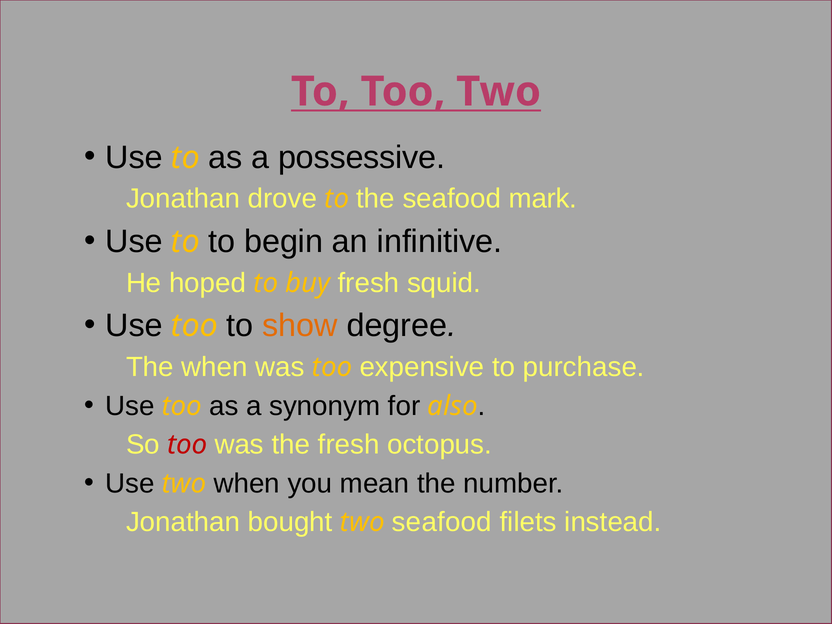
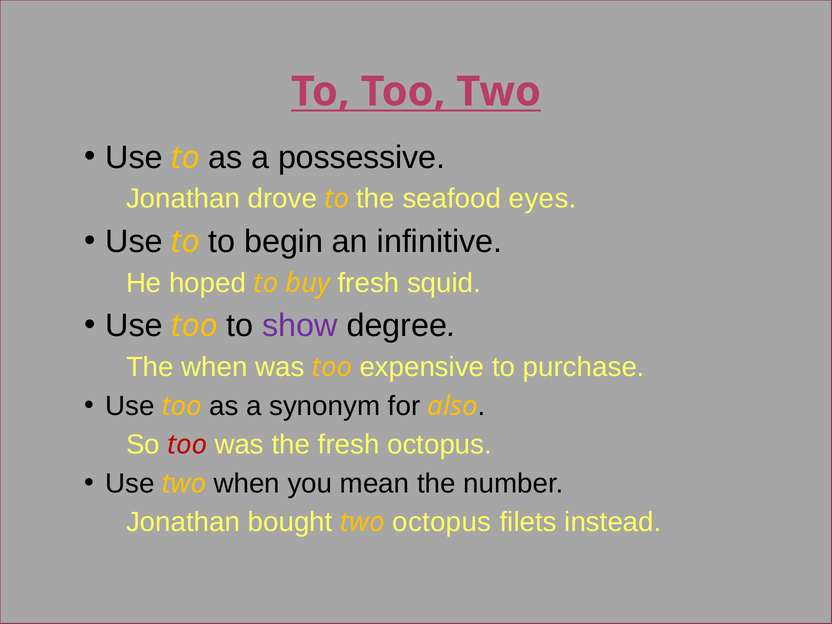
mark: mark -> eyes (543, 199)
show colour: orange -> purple (300, 326)
two seafood: seafood -> octopus (442, 522)
